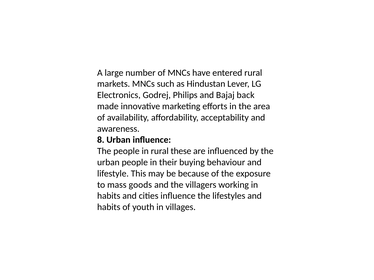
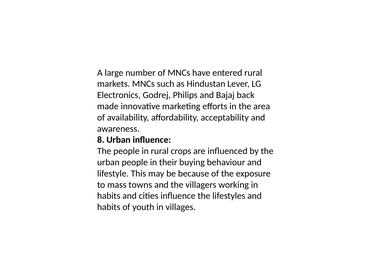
these: these -> crops (181, 151)
goods: goods -> towns (140, 185)
